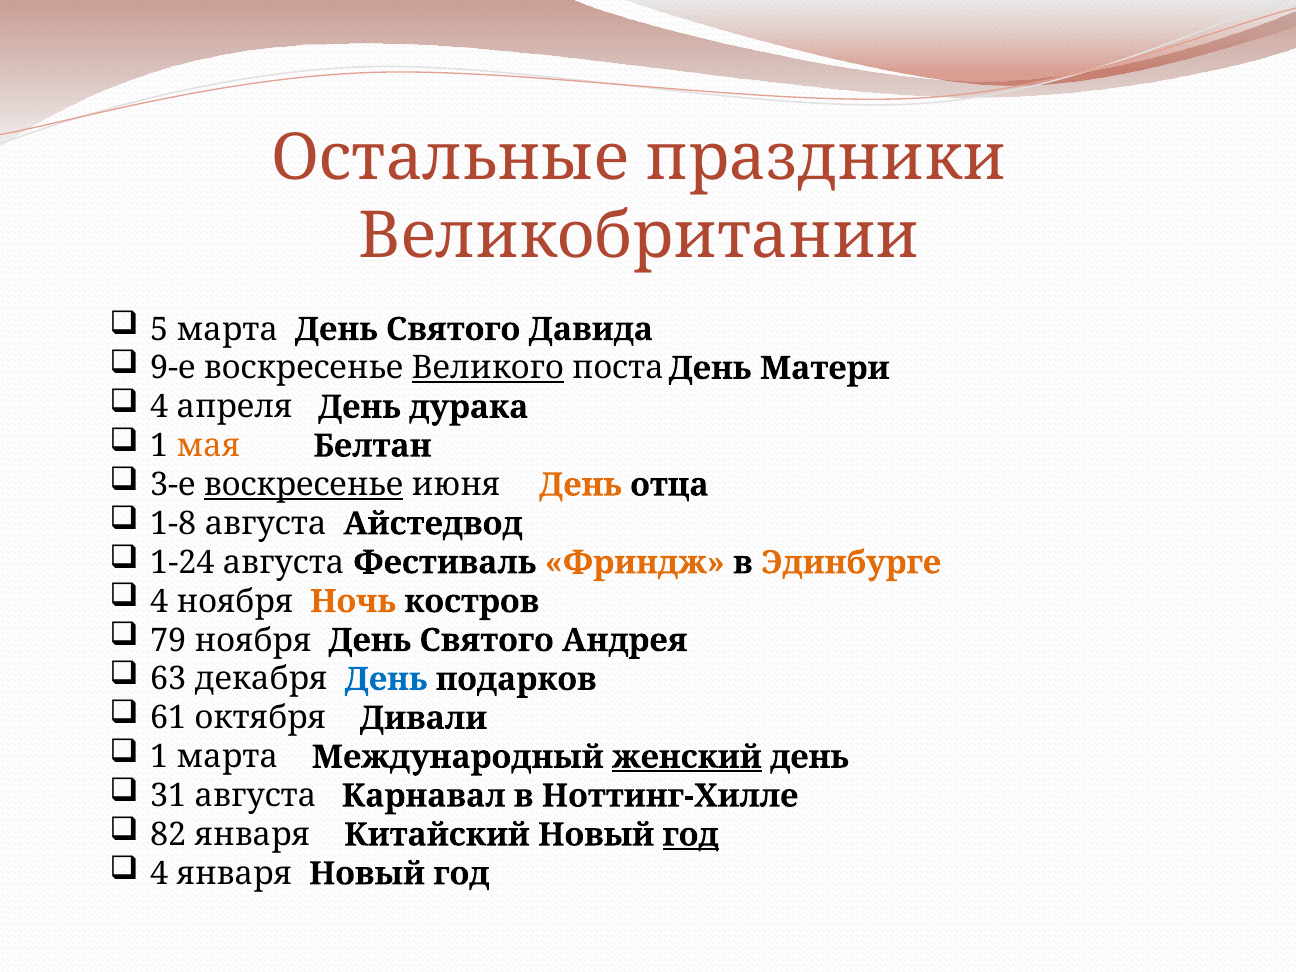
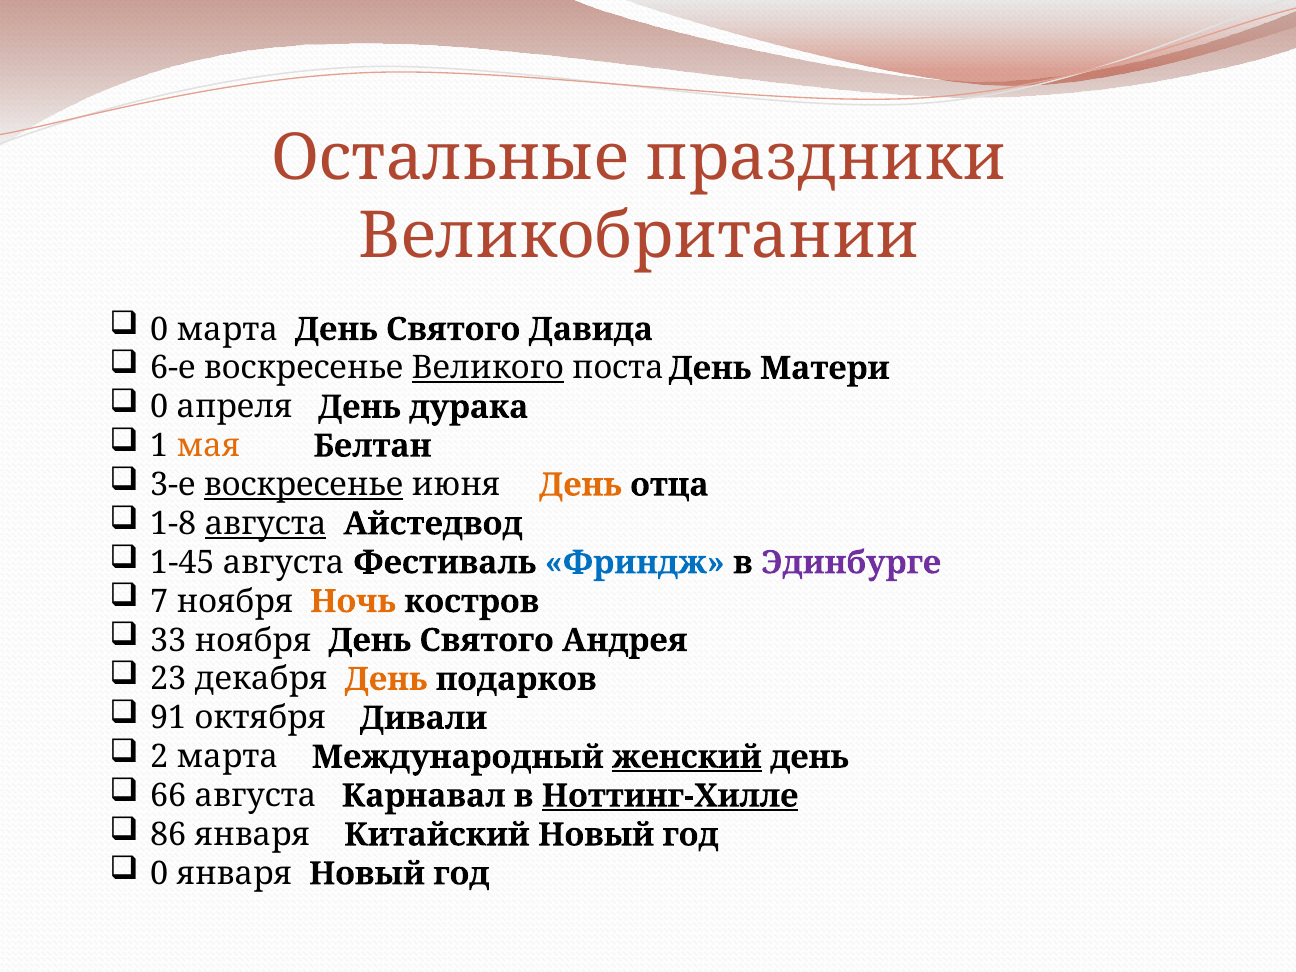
5: 5 -> 0 (159, 329)
9-е: 9-е -> 6-е (173, 368)
4: 4 -> 0 (159, 407)
августа underline: none -> present (266, 524)
1-24: 1-24 -> 1-45 (182, 563)
Фриндж colour: orange -> blue (635, 563)
Эдинбурге colour: orange -> purple (851, 563)
4: 4 -> 7 (159, 602)
79: 79 -> 33 (168, 640)
63: 63 -> 23 (168, 679)
День colour: blue -> orange (386, 679)
61: 61 -> 91 (168, 718)
1: 1 -> 2 (159, 757)
31: 31 -> 66 (168, 796)
Ноттинг-Хилле underline: none -> present (670, 796)
82: 82 -> 86 (168, 835)
год underline: present -> none (691, 835)
4: 4 -> 0 (159, 874)
